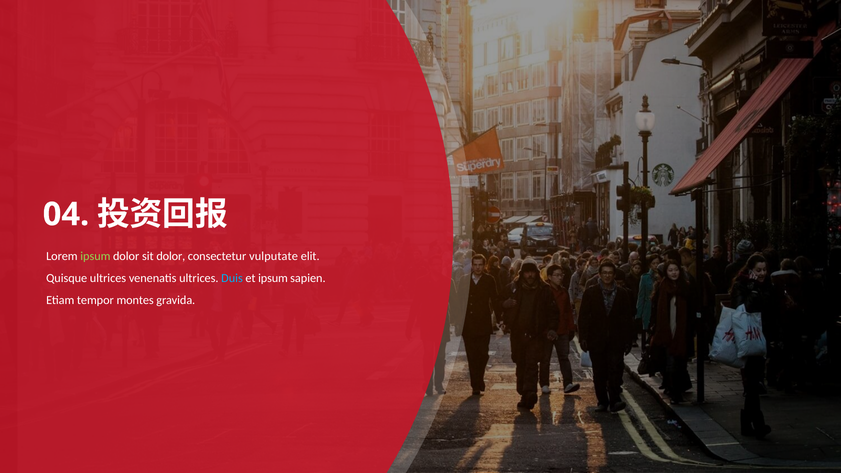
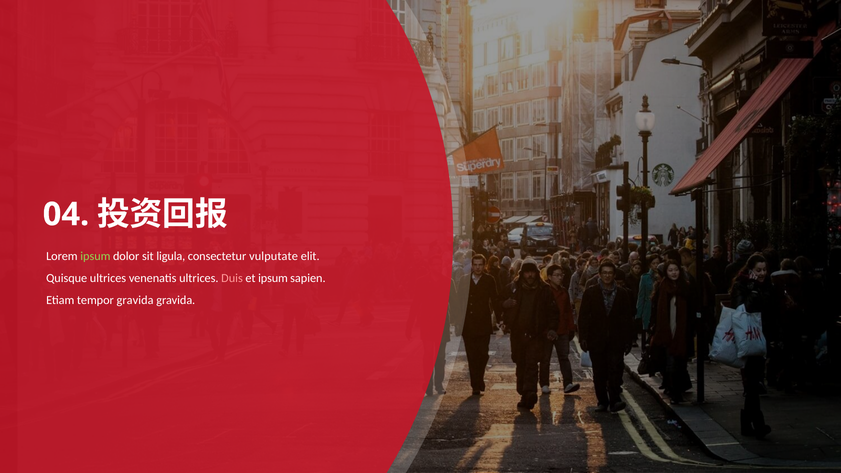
sit dolor: dolor -> ligula (171, 256)
Duis colour: light blue -> pink (232, 278)
tempor montes: montes -> gravida (135, 300)
